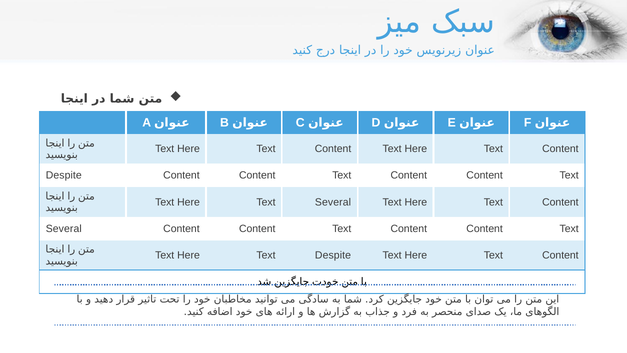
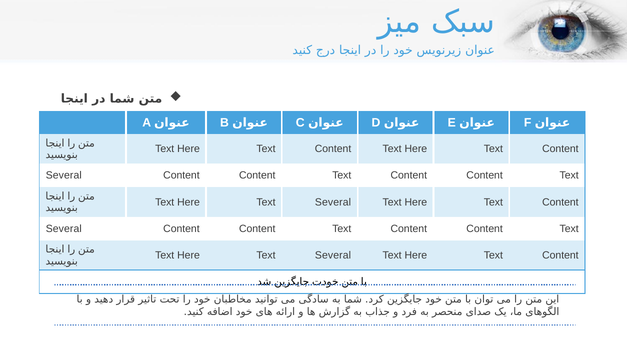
Despite: Despite -> Several (64, 175)
Despite: Despite -> Several (333, 255)
